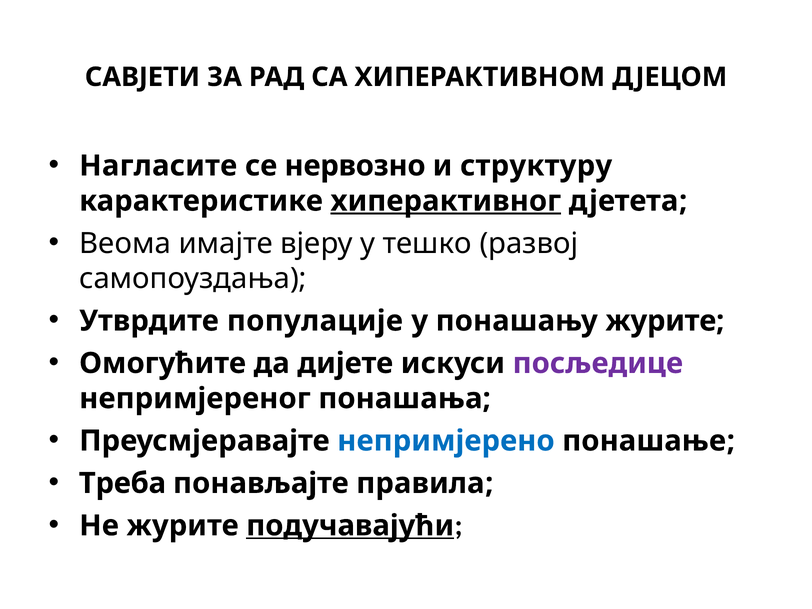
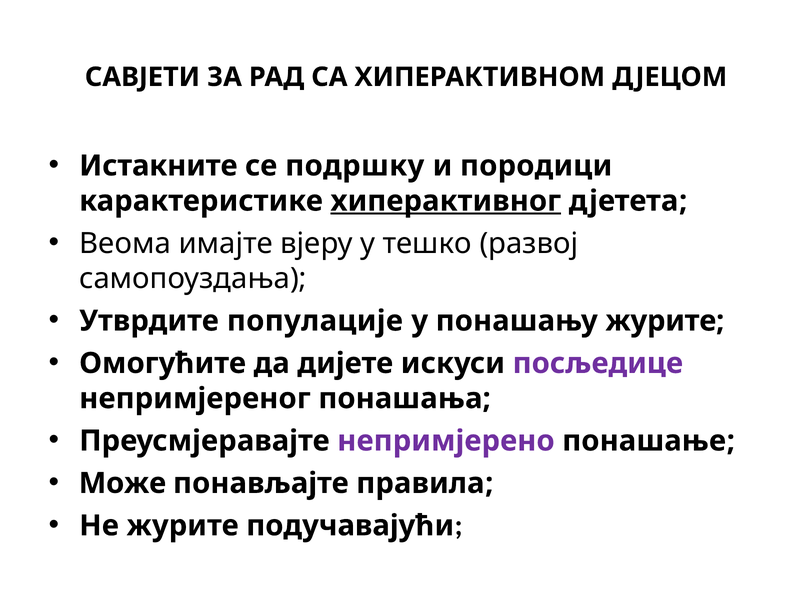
Нагласите: Нагласите -> Истакните (158, 166)
нервозно: нервозно -> подршку (355, 166)
структуру: структуру -> породици (536, 166)
непримјерено colour: blue -> purple (446, 441)
Треба: Треба -> Може (122, 483)
подучавајући underline: present -> none (350, 526)
